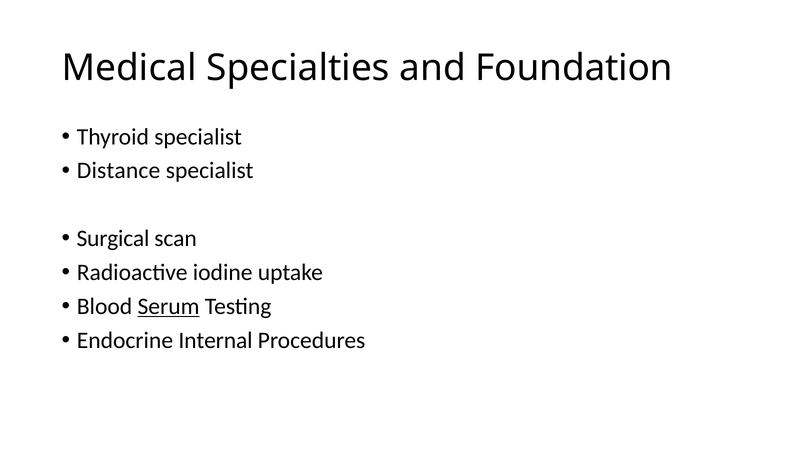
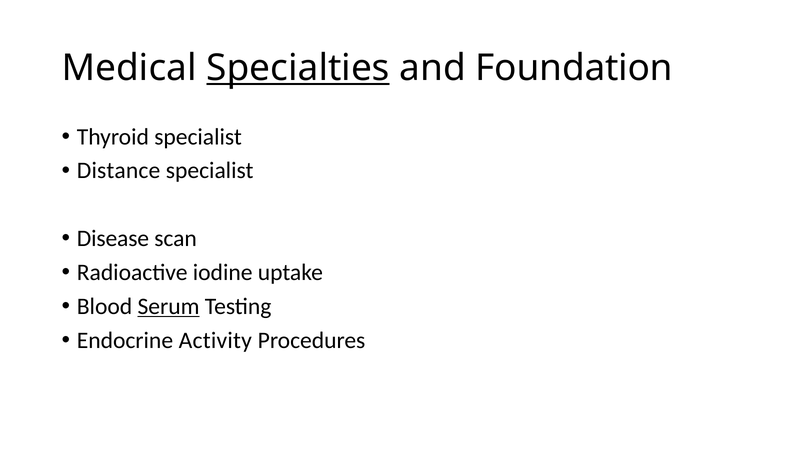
Specialties underline: none -> present (298, 68)
Surgical: Surgical -> Disease (113, 239)
Internal: Internal -> Activity (215, 340)
